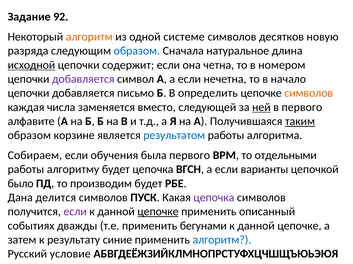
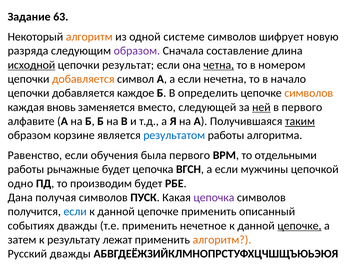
92: 92 -> 63 (61, 17)
десятков: десятков -> шифрует (281, 37)
образом colour: blue -> purple (137, 51)
натуральное: натуральное -> составление (238, 51)
содержит: содержит -> результат (128, 65)
четна underline: none -> present (219, 65)
добавляется colour: purple -> orange (83, 79)
письмо: письмо -> каждое (136, 93)
числа: числа -> вновь (61, 107)
Собираем: Собираем -> Равенство (35, 156)
алгоритму: алгоритму -> рычажные (73, 170)
варианты: варианты -> мужчины (264, 170)
было: было -> одно (20, 184)
делится: делится -> получая (56, 198)
если colour: purple -> blue (75, 212)
цепочке underline: present -> none (158, 212)
бегунами: бегунами -> нечетное (203, 226)
цепочке underline: none -> present (299, 226)
синие: синие -> лежат (118, 240)
алгоритм colour: blue -> orange (222, 240)
Русский условие: условие -> дважды (70, 255)
